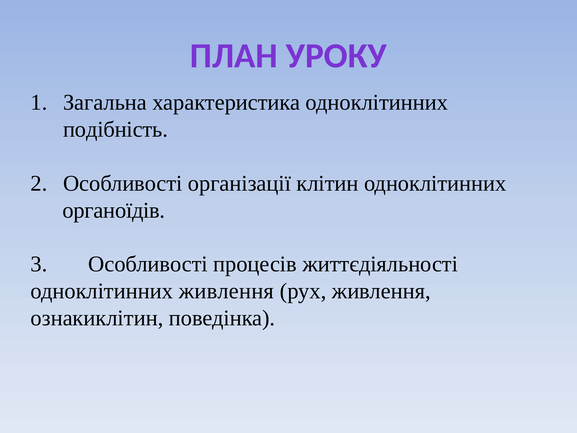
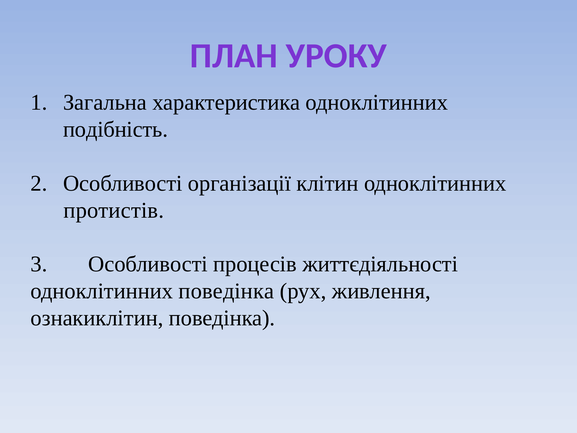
органоїдів: органоїдів -> протистів (114, 210)
одноклітинних живлення: живлення -> поведінка (226, 291)
